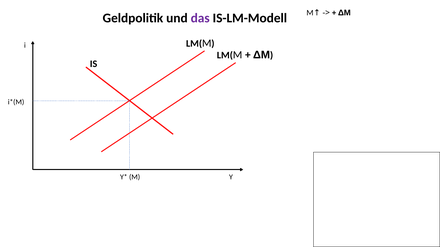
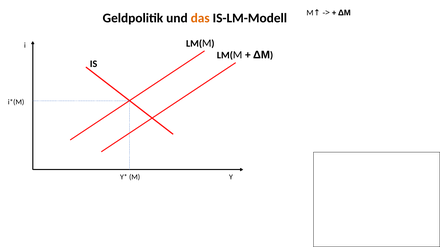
das colour: purple -> orange (200, 18)
